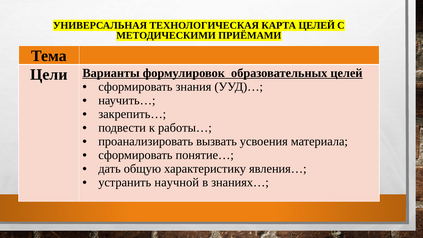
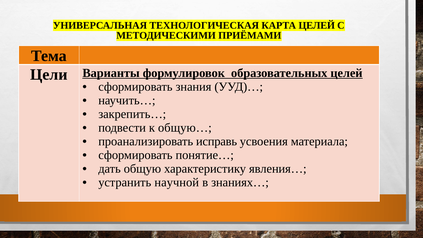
работы…: работы… -> общую… (185, 128)
вызвать: вызвать -> исправь (217, 141)
